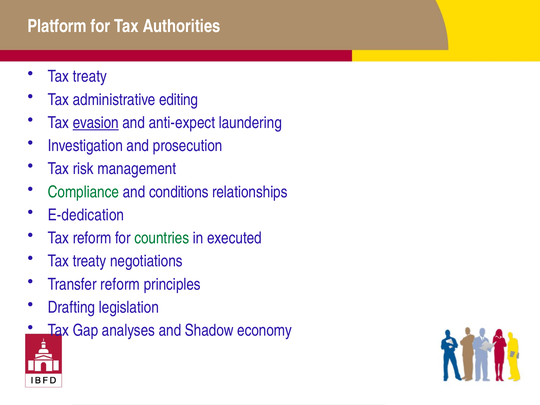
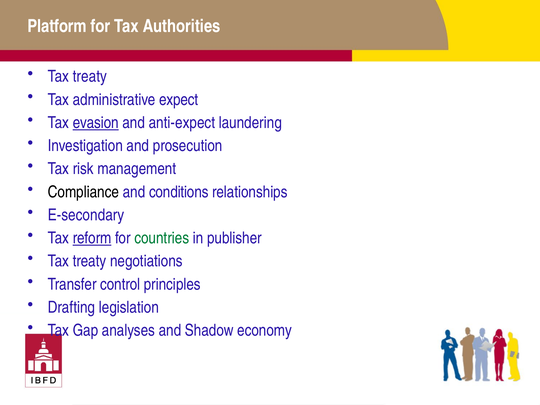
editing: editing -> expect (179, 100)
Compliance colour: green -> black (83, 192)
E-dedication: E-dedication -> E-secondary (86, 215)
reform underline: none -> present (92, 238)
executed: executed -> publisher (234, 238)
Transfer reform: reform -> control (120, 284)
